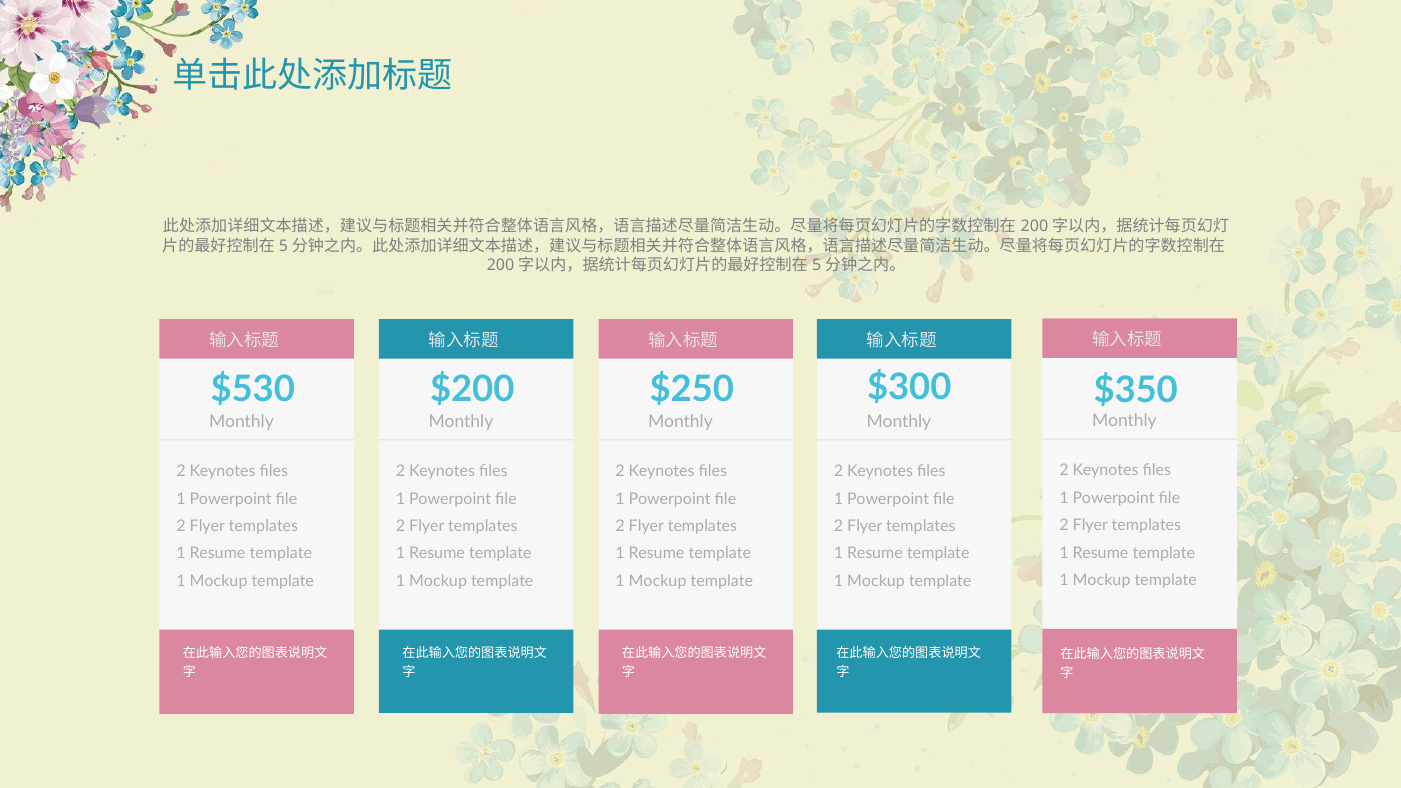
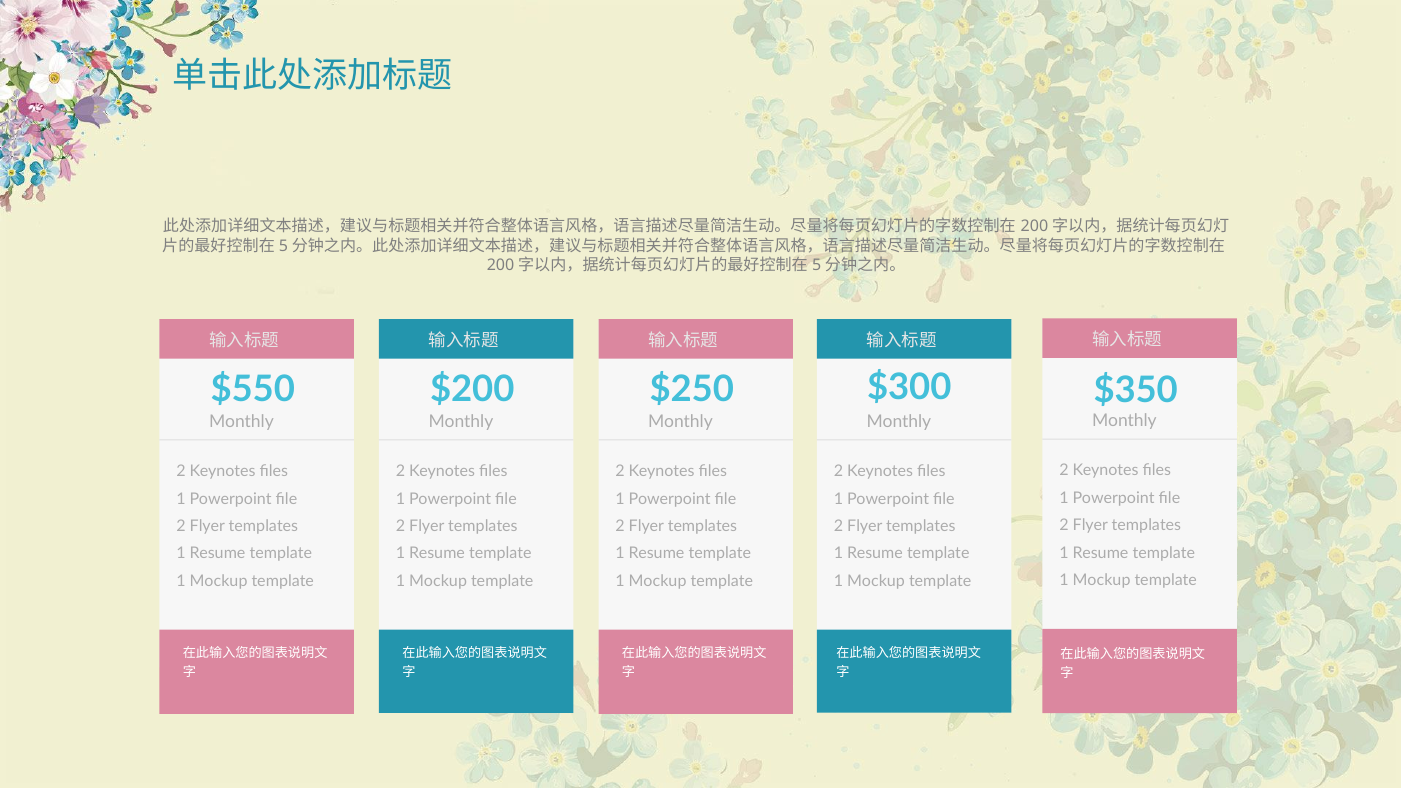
$530: $530 -> $550 (253, 390)
